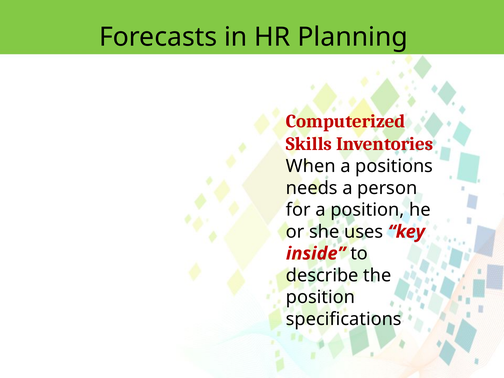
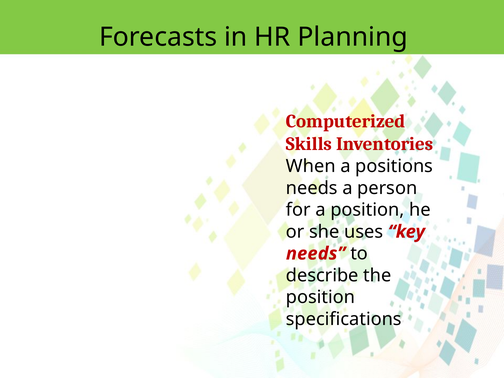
inside: inside -> needs (316, 254)
